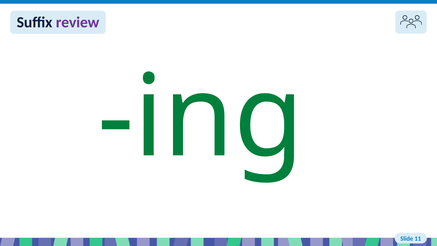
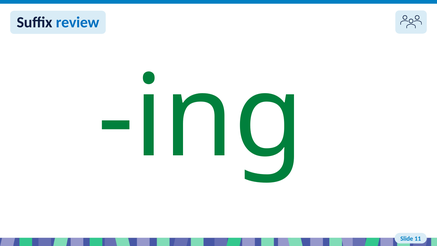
review colour: purple -> blue (78, 22)
